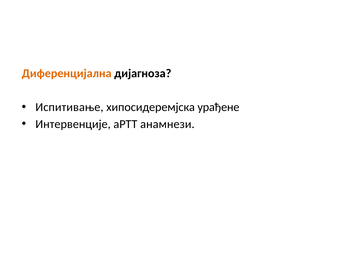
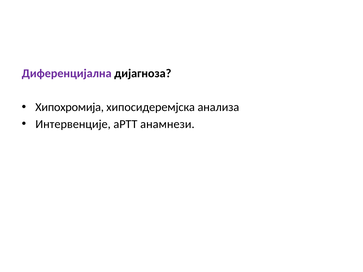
Диференцијална colour: orange -> purple (67, 73)
Испитивање: Испитивање -> Хипохромија (70, 107)
урађене: урађене -> анализа (218, 107)
